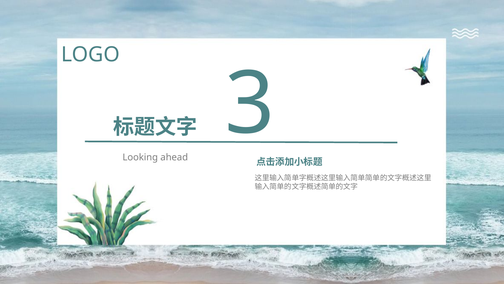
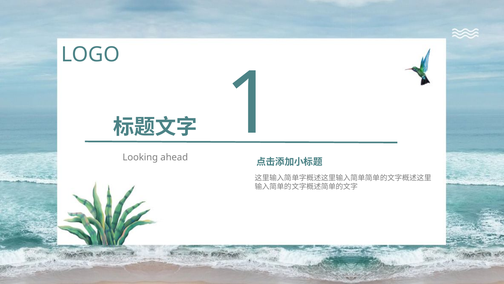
3: 3 -> 1 (250, 104)
